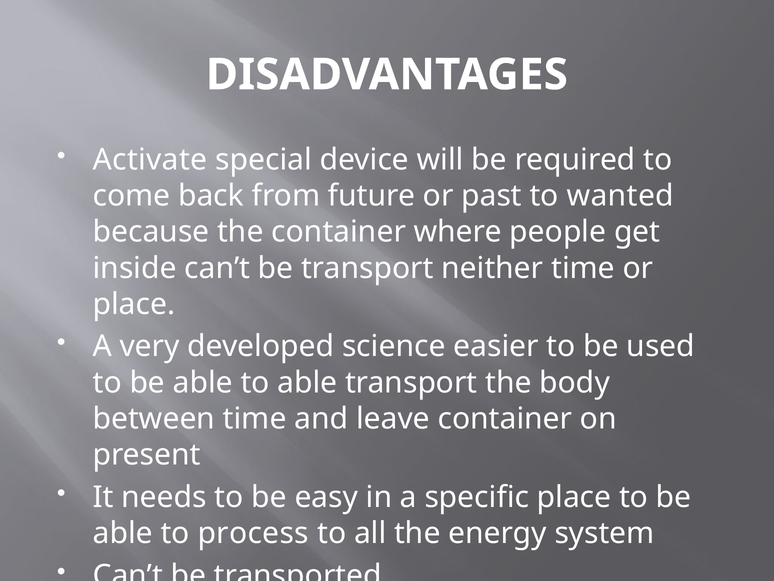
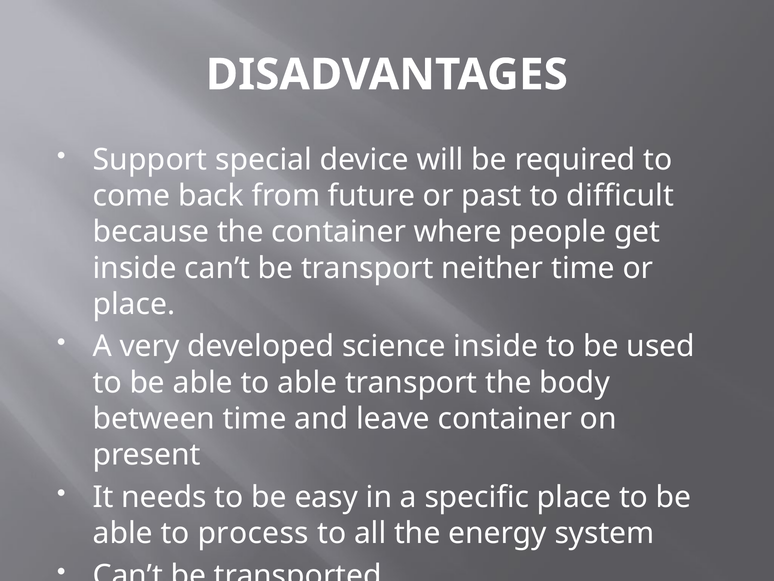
Activate: Activate -> Support (150, 159)
wanted: wanted -> difficult (620, 196)
science easier: easier -> inside (496, 346)
